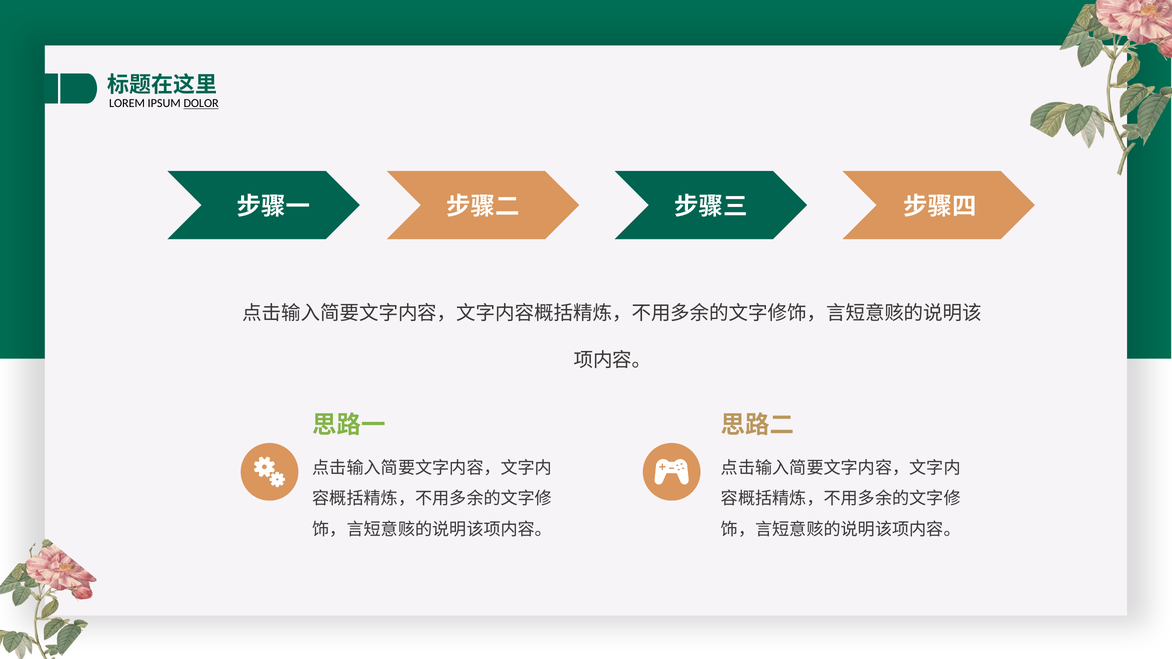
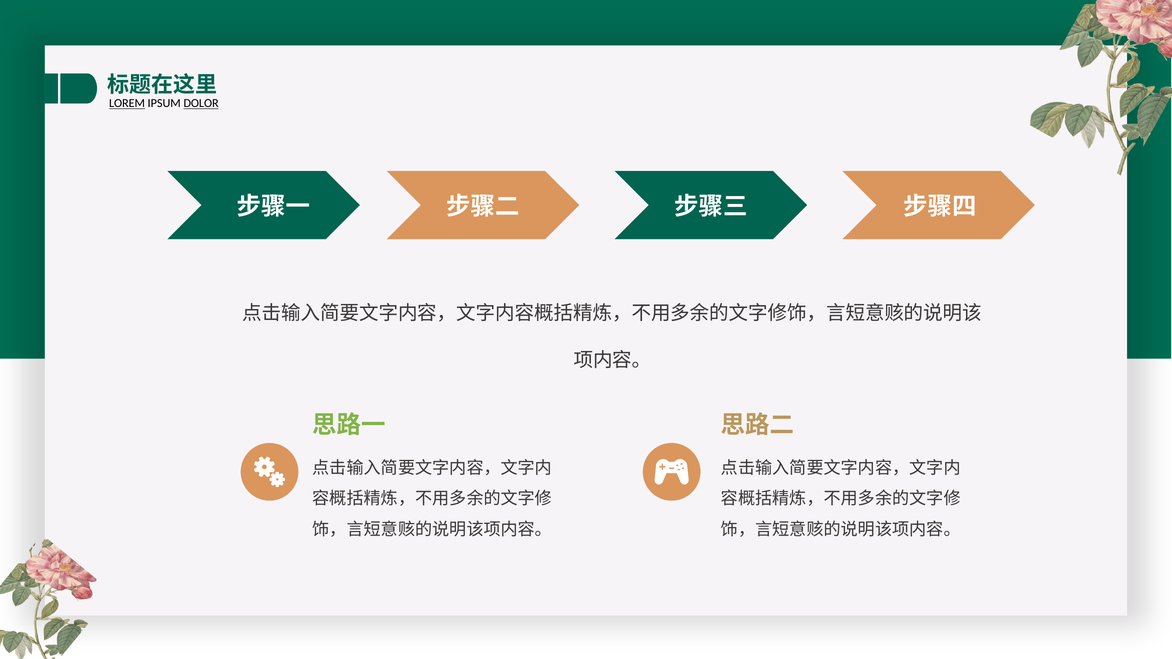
LOREM underline: none -> present (127, 103)
